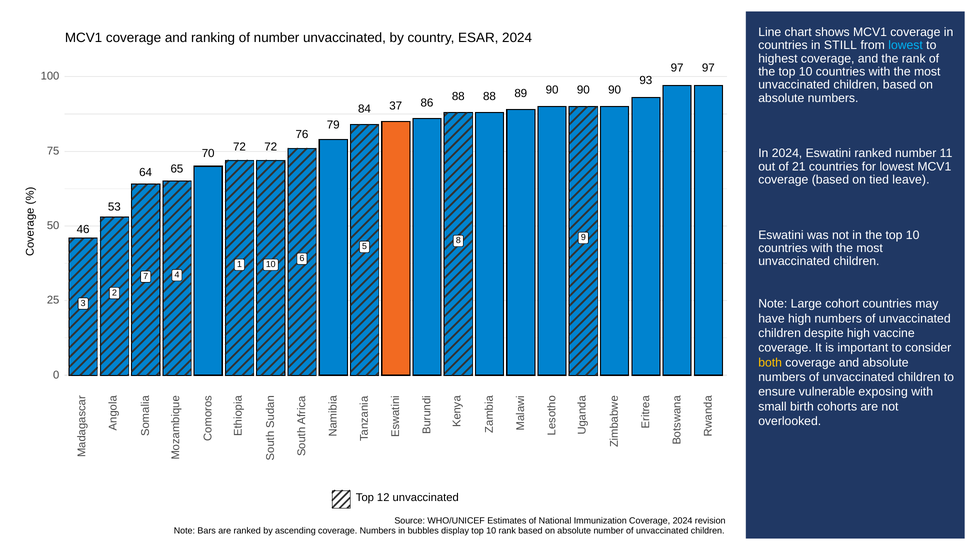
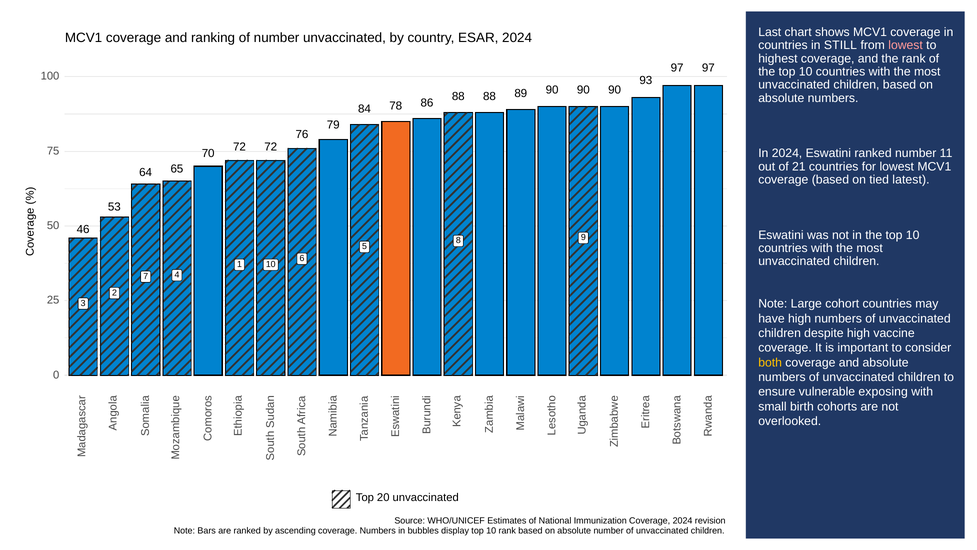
Line: Line -> Last (770, 32)
lowest colour: light blue -> pink (906, 45)
37: 37 -> 78 (396, 106)
leave: leave -> latest (911, 180)
12: 12 -> 20 (383, 497)
